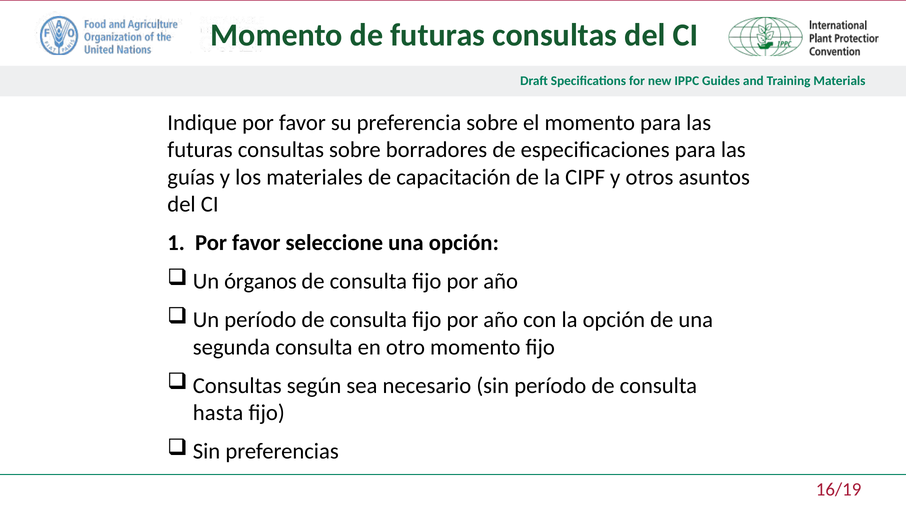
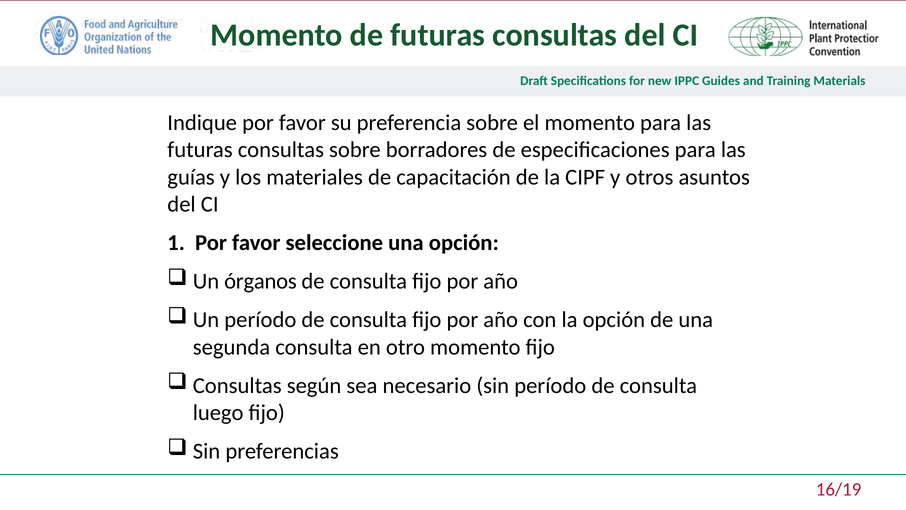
hasta: hasta -> luego (218, 412)
